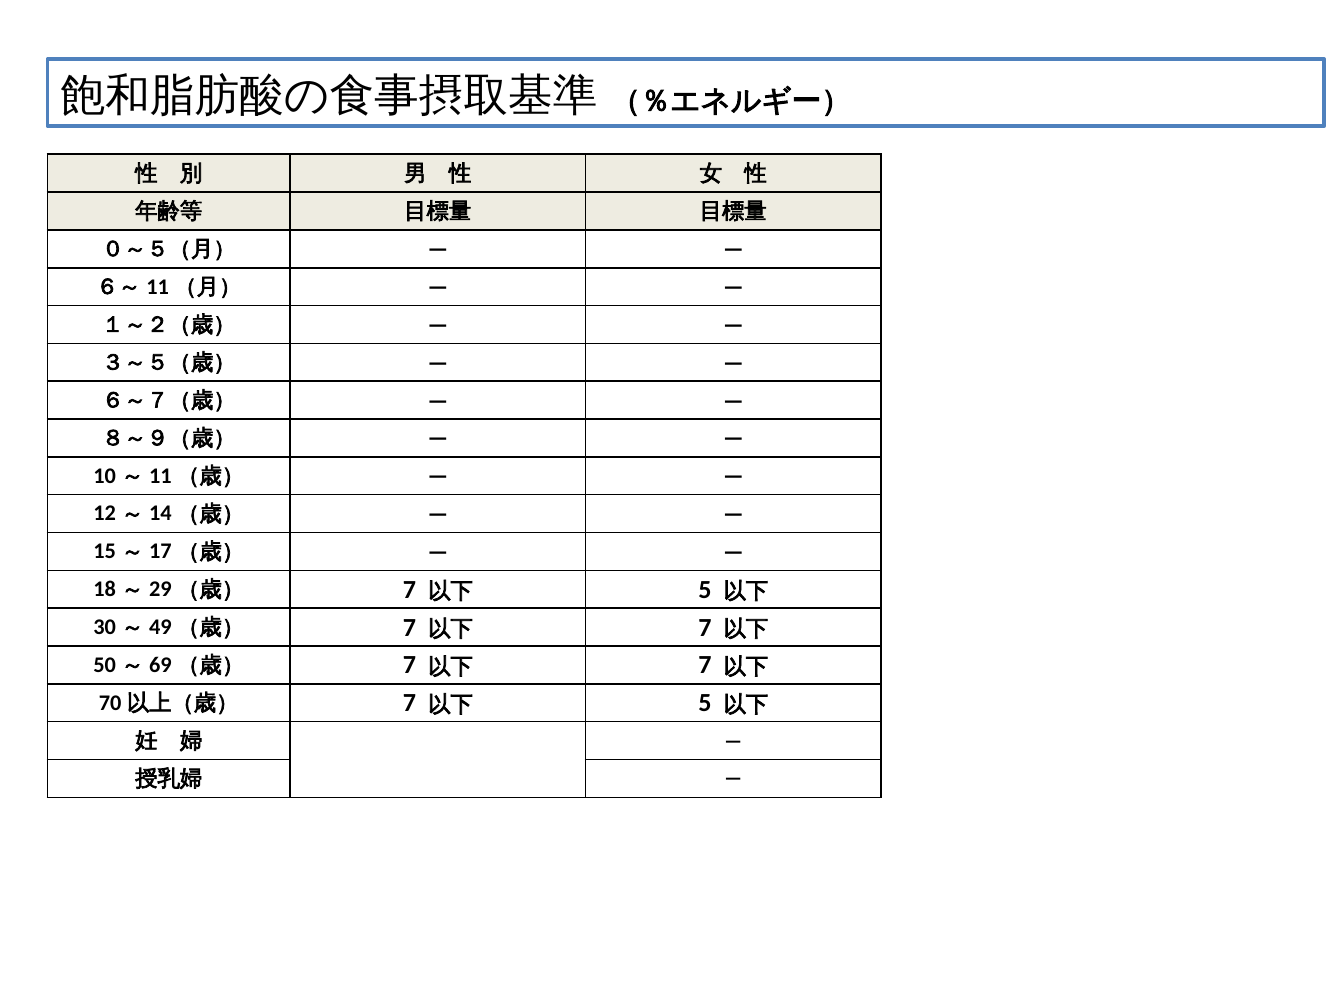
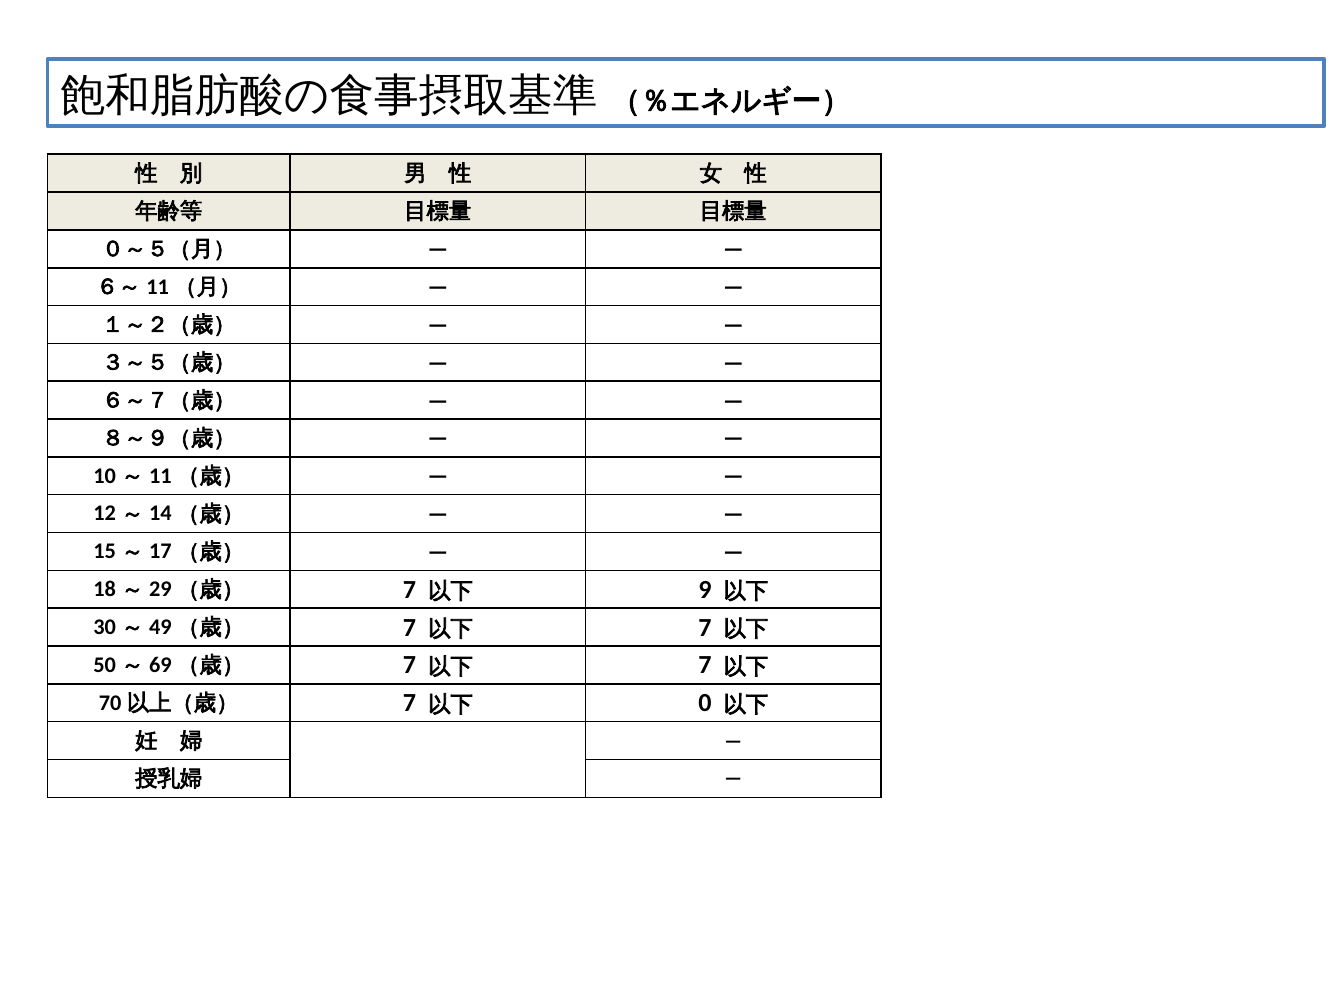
5: 5 -> 9 (705, 590)
5: 5 -> 0 (705, 703)
